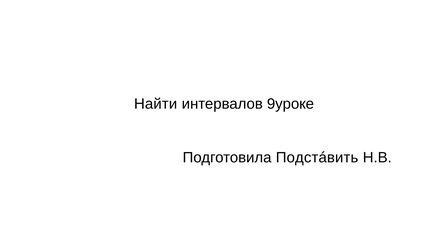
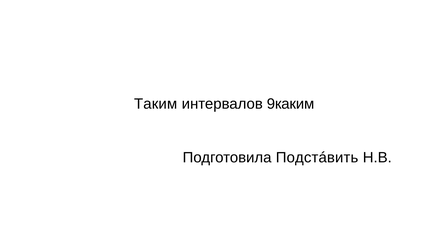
Найти: Найти -> Таким (156, 104)
9уроке: 9уроке -> 9каким (291, 104)
